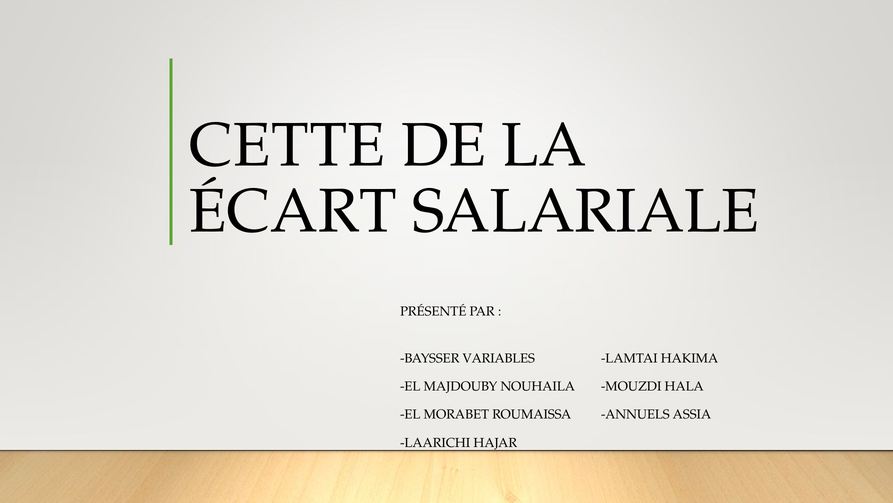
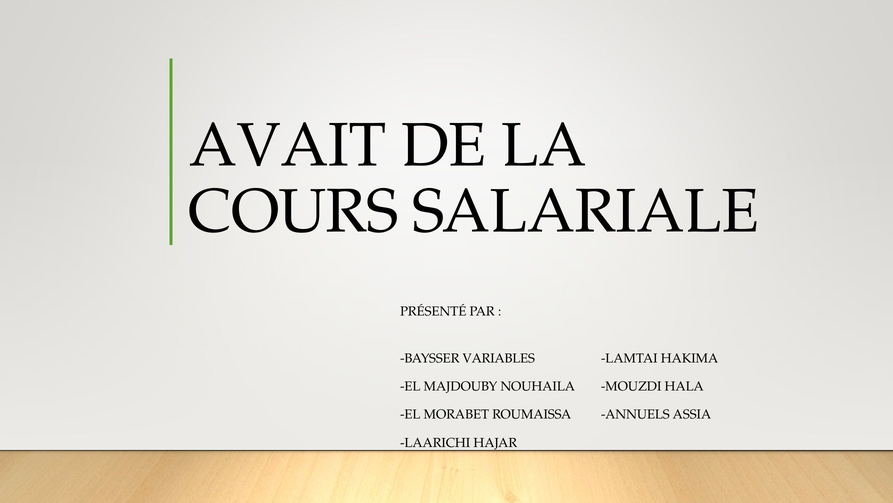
CETTE: CETTE -> AVAIT (288, 145)
ÉCART: ÉCART -> COURS (293, 211)
